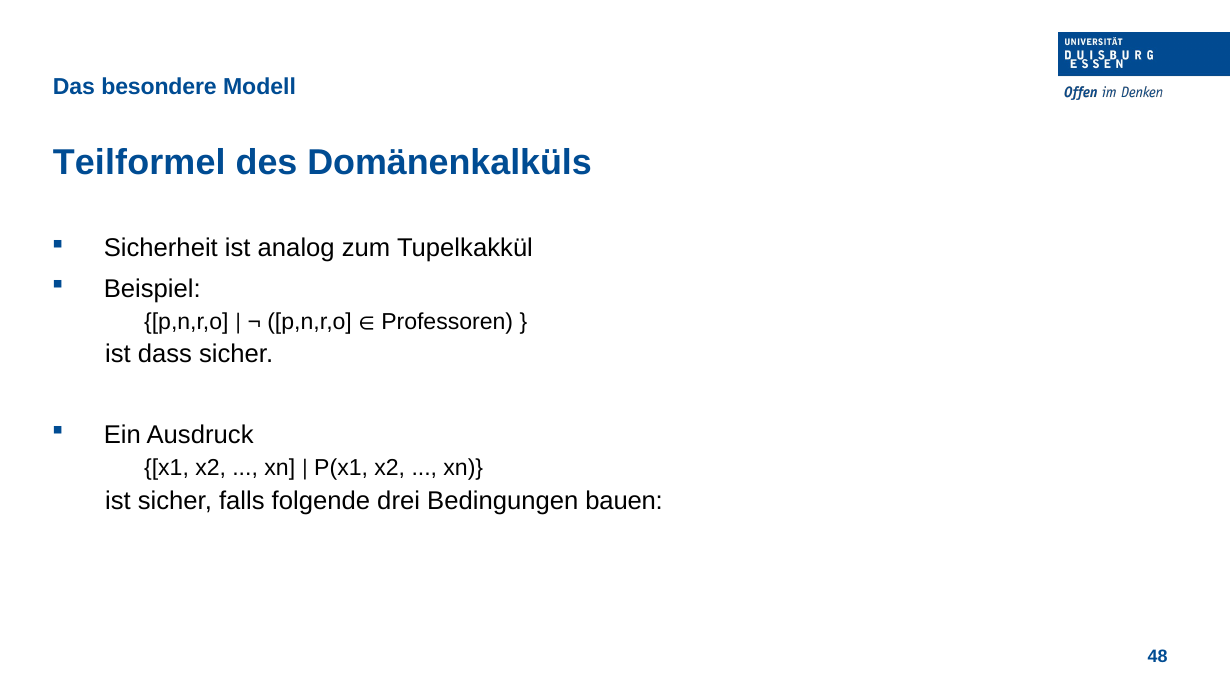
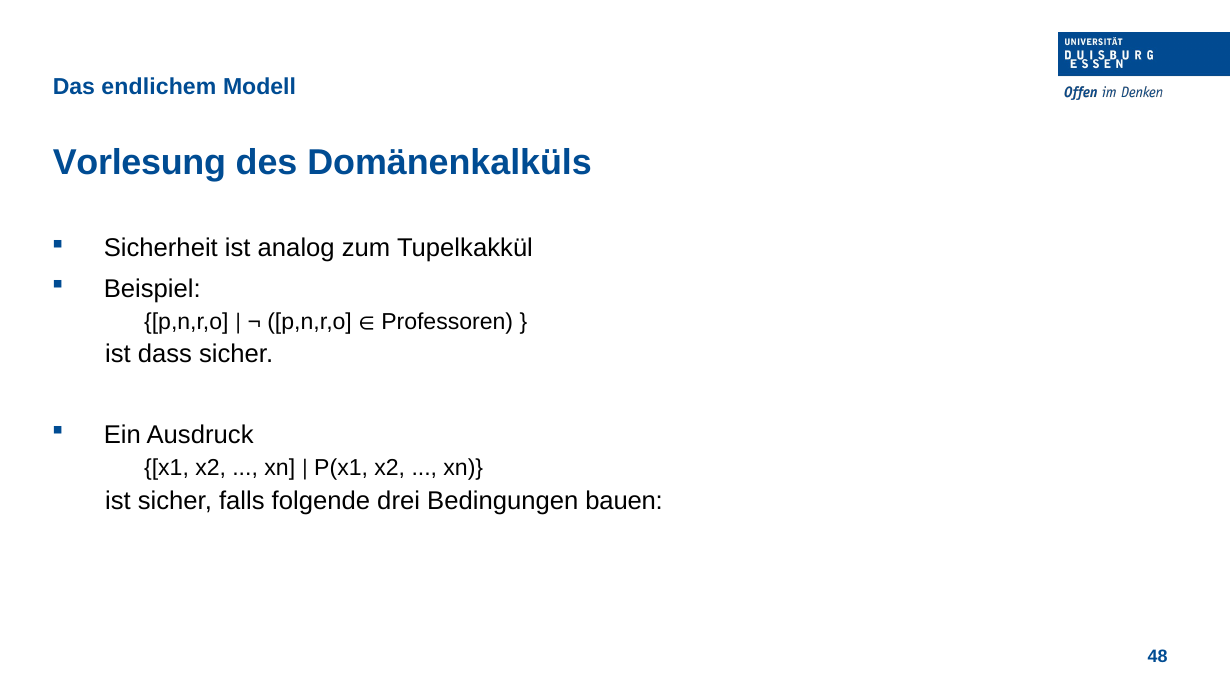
besondere: besondere -> endlichem (159, 87)
Teilformel: Teilformel -> Vorlesung (139, 162)
